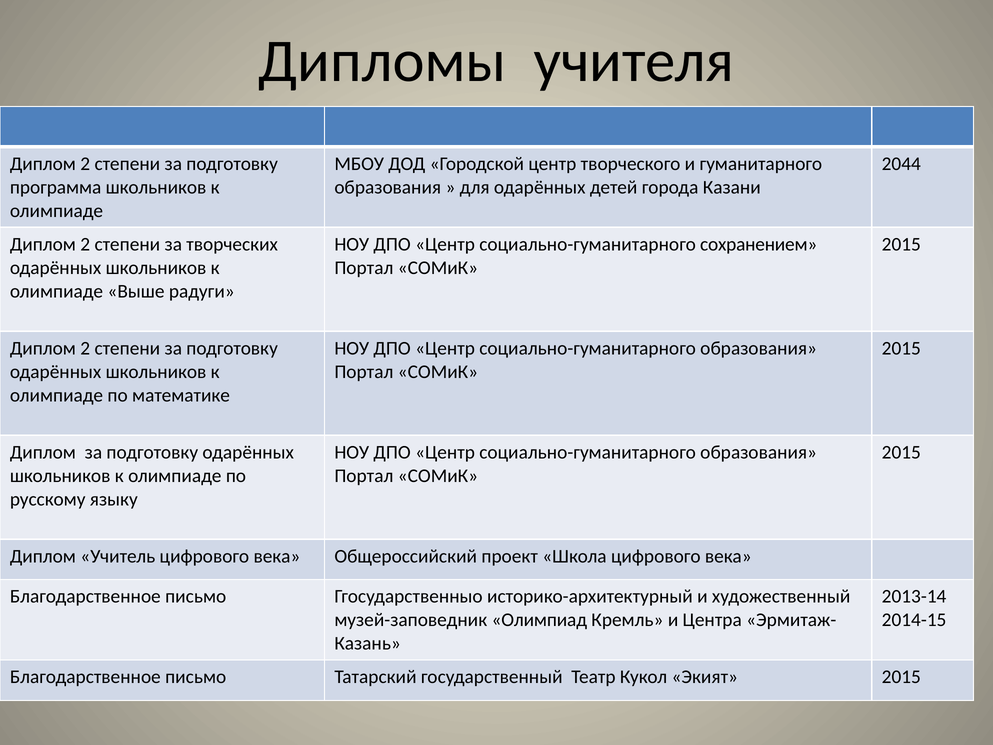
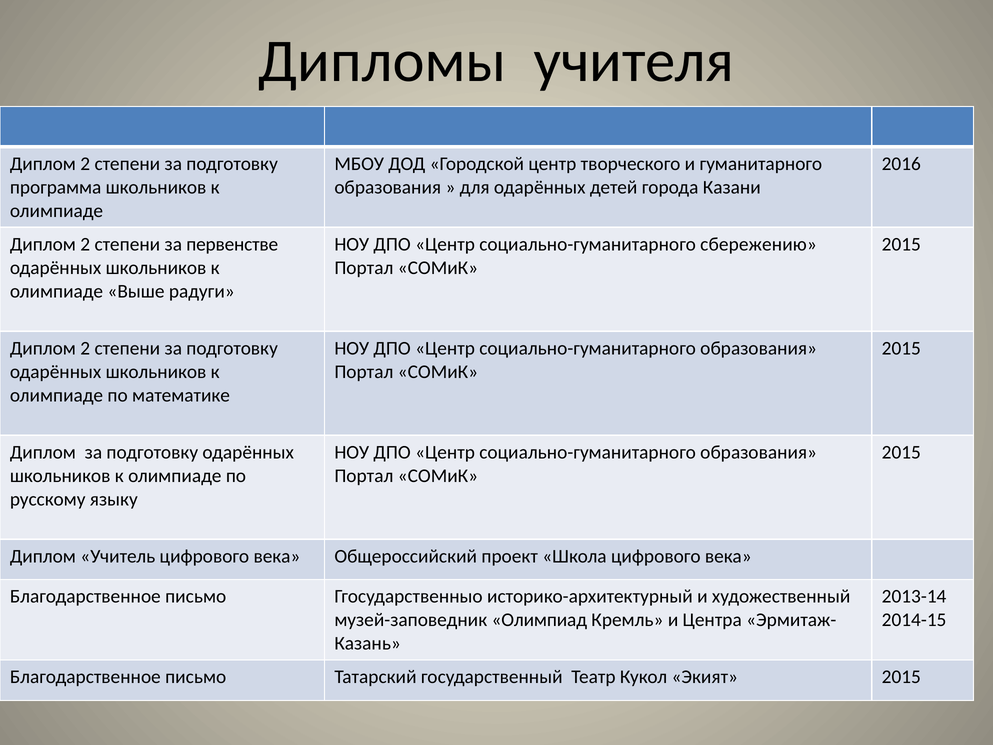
2044: 2044 -> 2016 (901, 164)
творческих: творческих -> первенстве (232, 244)
сохранением: сохранением -> сбережению (759, 244)
